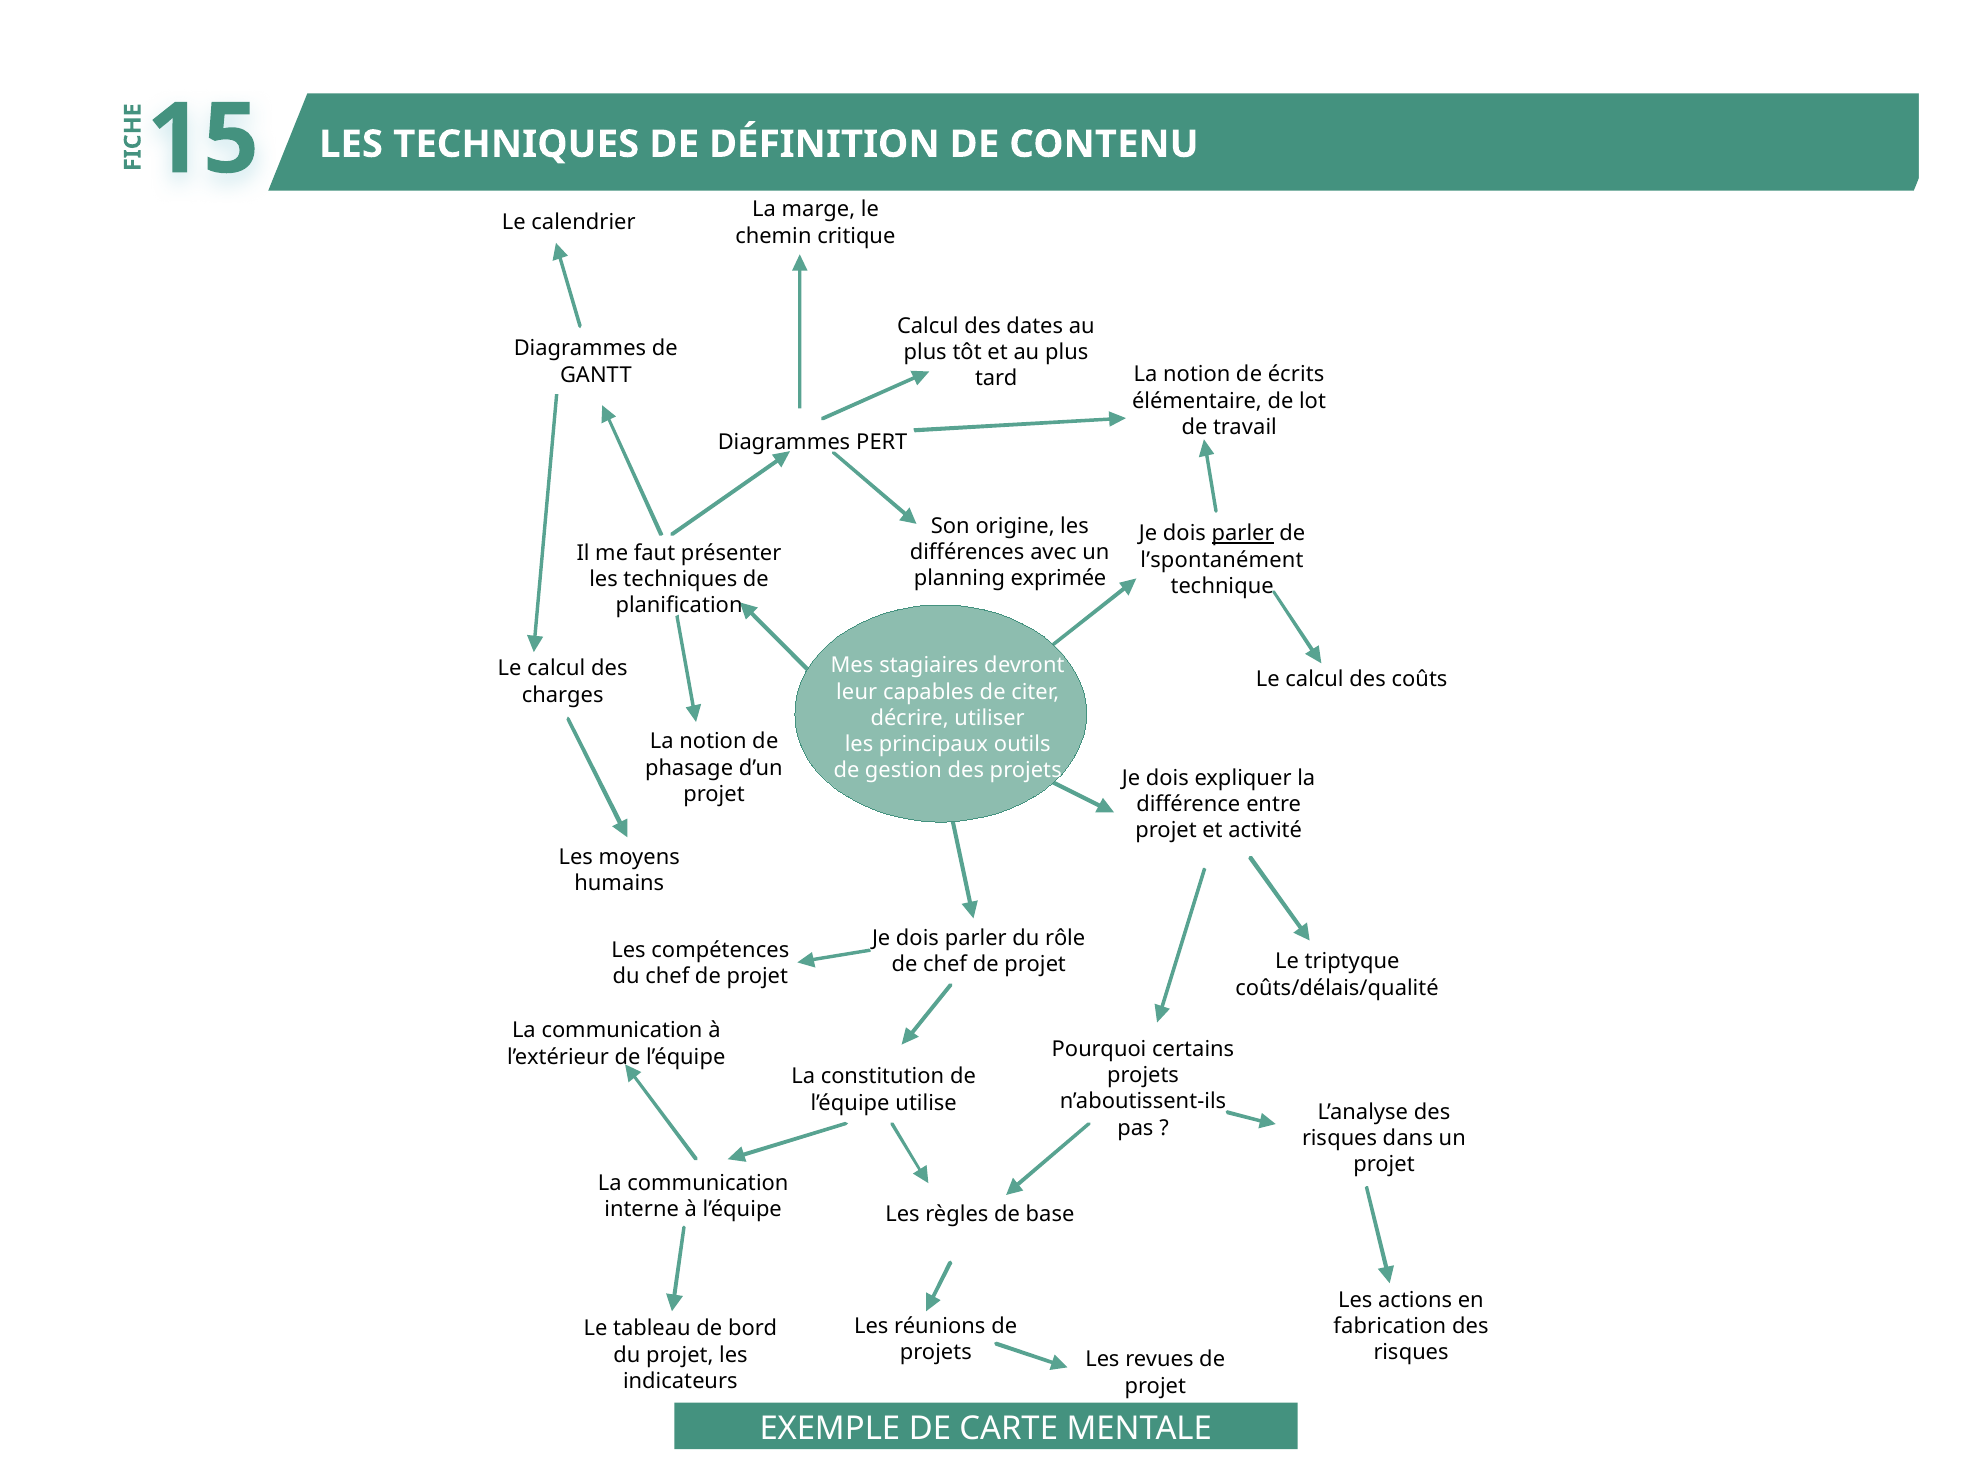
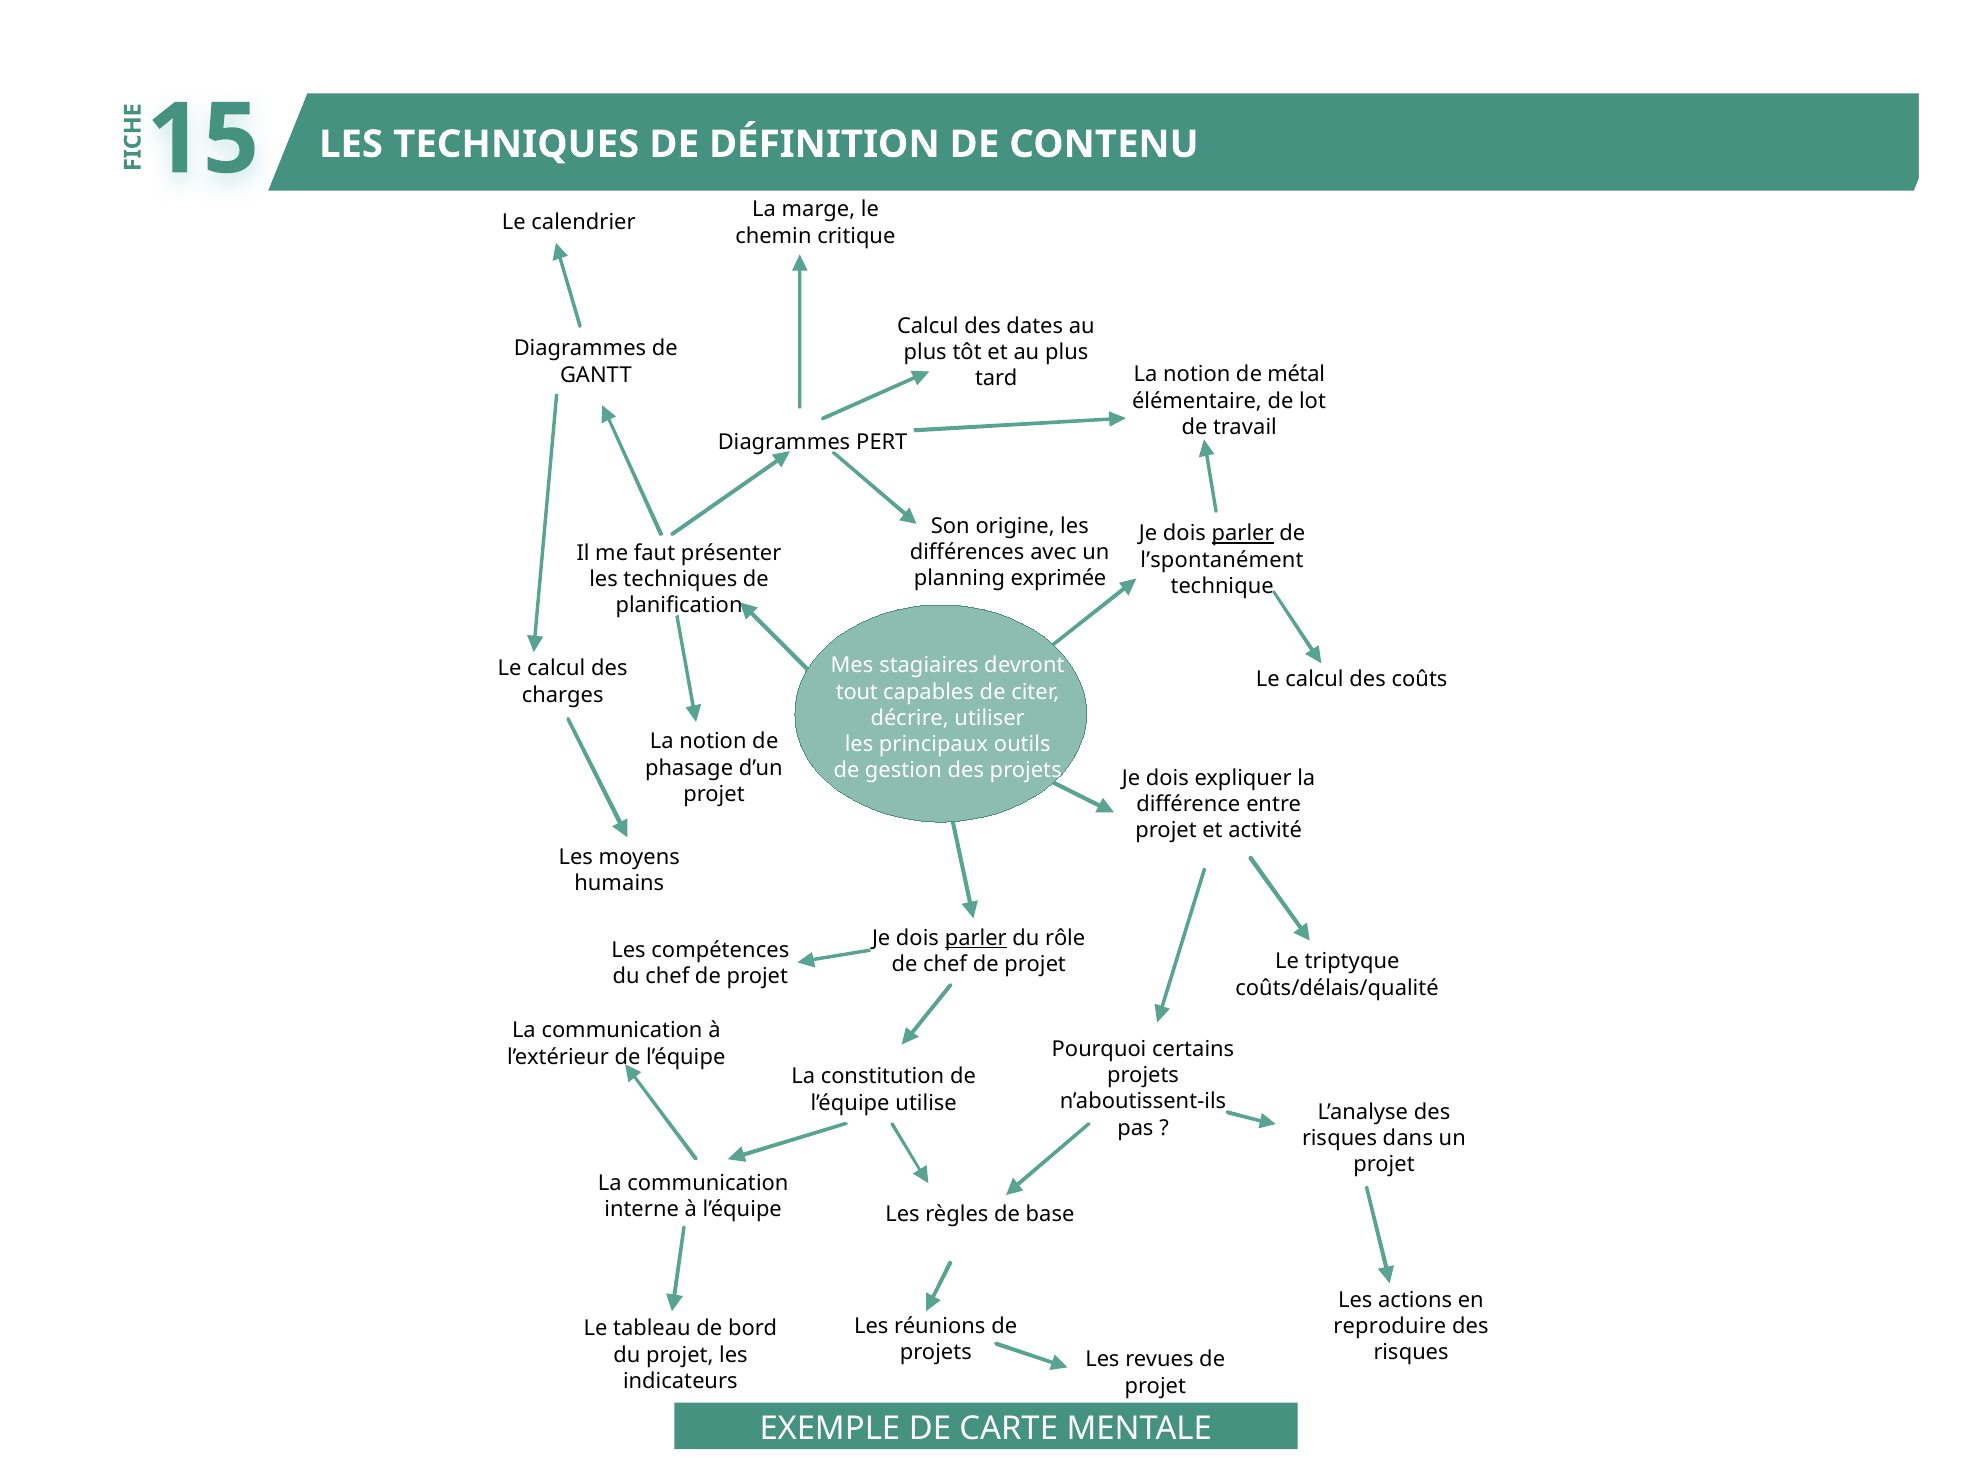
écrits: écrits -> métal (1296, 375)
leur: leur -> tout (857, 692)
parler underline: none -> present (976, 938)
fabrication: fabrication -> reproduire (1390, 1326)
